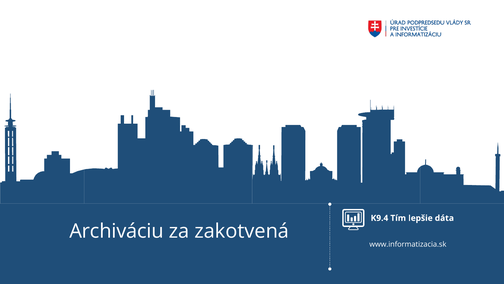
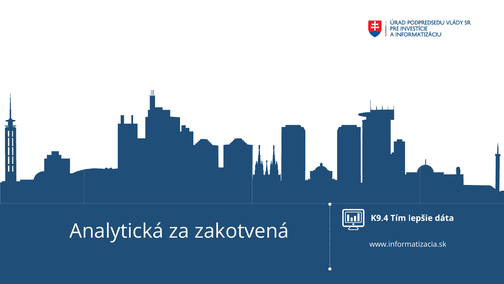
Archiváciu: Archiváciu -> Analytická (117, 231)
